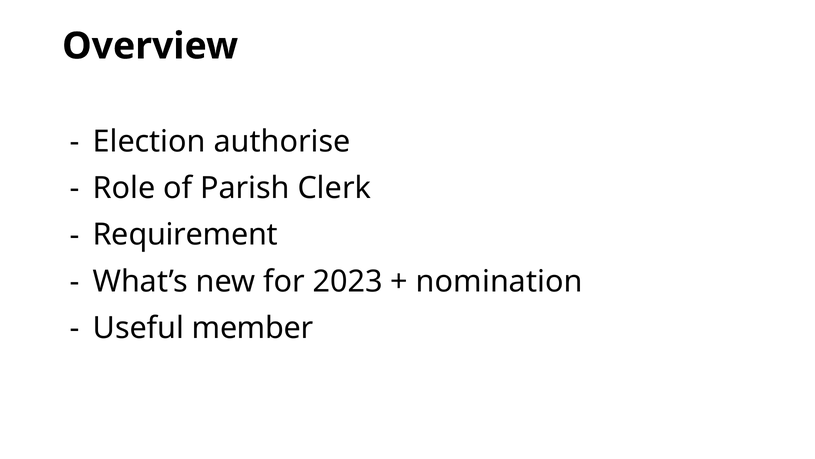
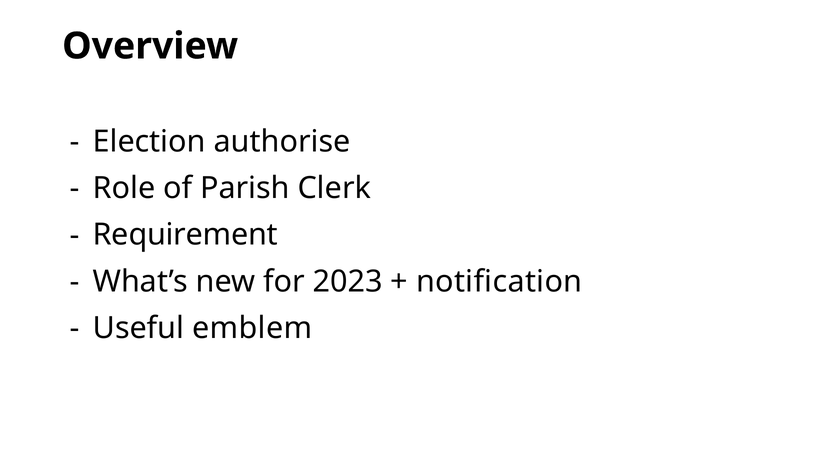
nomination: nomination -> notification (499, 281)
member: member -> emblem (252, 328)
